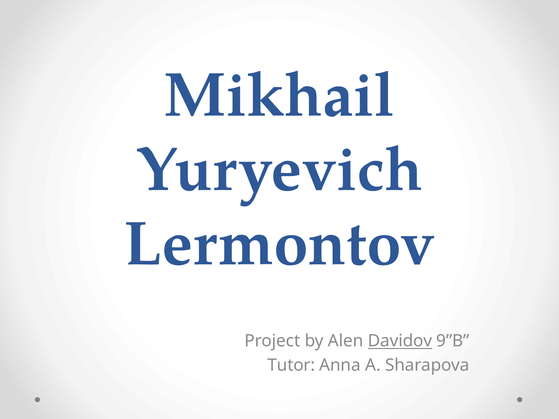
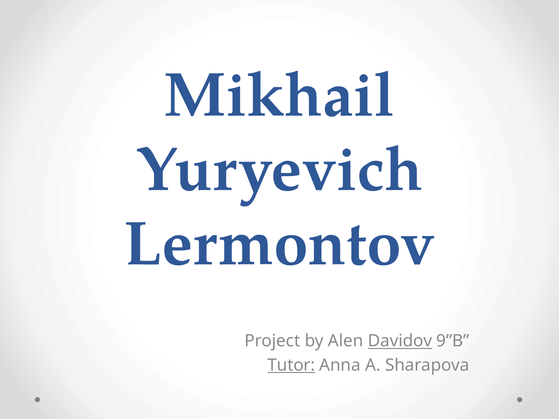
Tutor underline: none -> present (291, 365)
